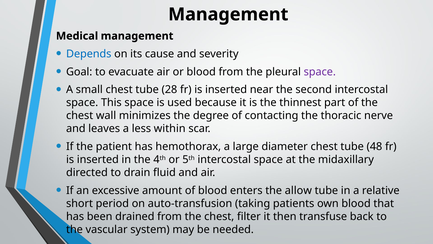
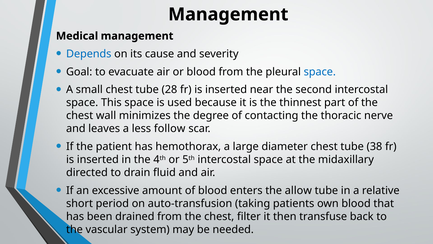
space colour: purple -> blue (320, 72)
within: within -> follow (170, 128)
48: 48 -> 38 (374, 146)
